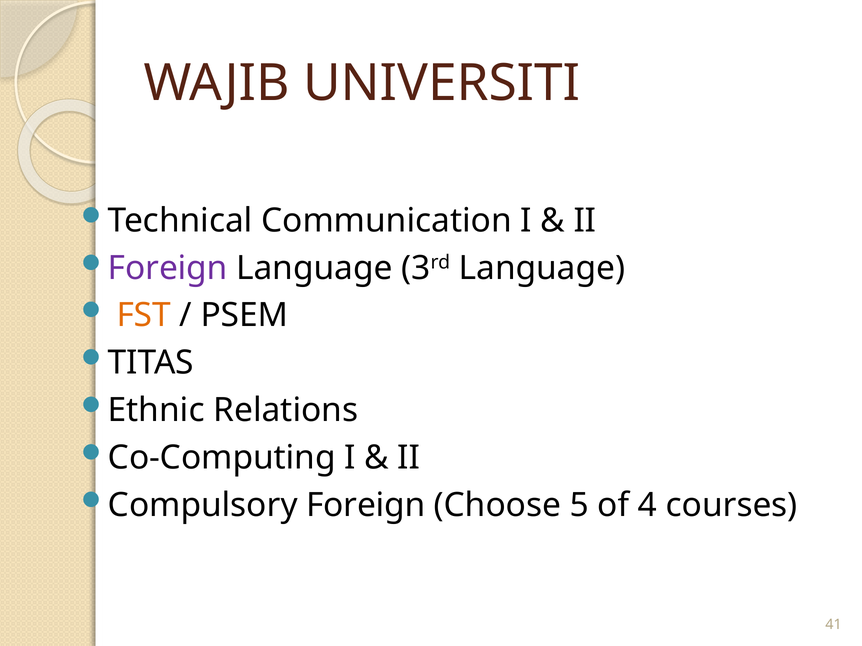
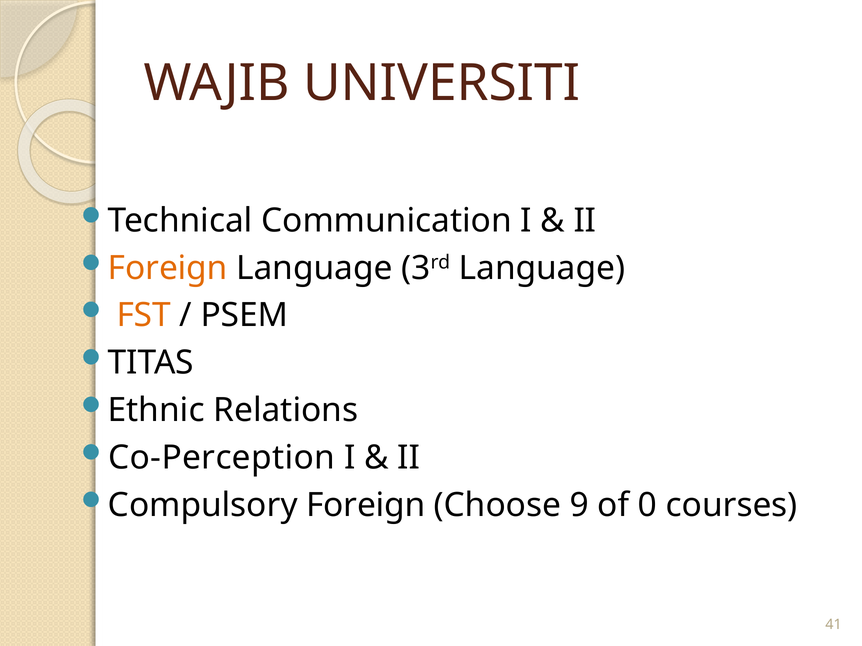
Foreign colour: purple -> orange (168, 268)
Co-Computing: Co-Computing -> Co-Perception (222, 458)
5: 5 -> 9 (579, 505)
4: 4 -> 0 (648, 505)
